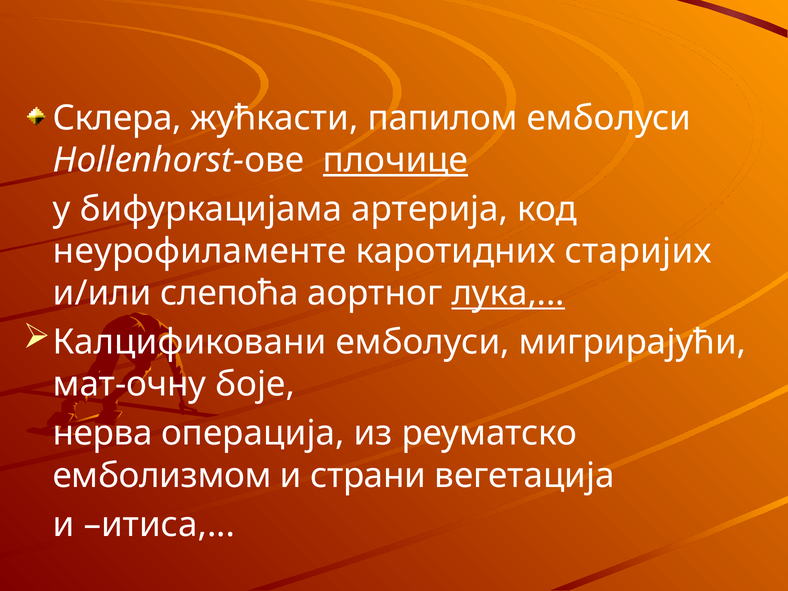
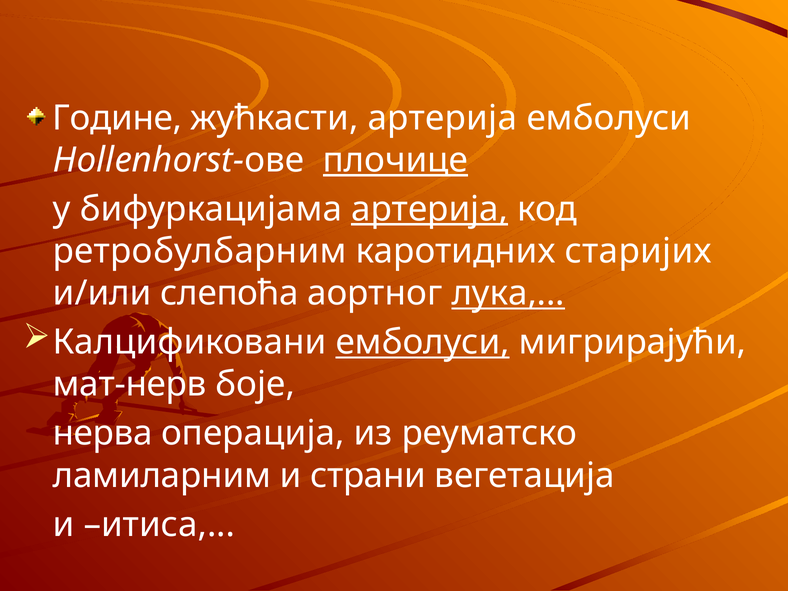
Склера: Склера -> Године (117, 118)
жућкасти папилом: папилом -> артерија (442, 118)
артерија underline: none -> present (430, 209)
неурофиламенте: неурофиламенте -> ретробулбарним (200, 251)
емболуси underline: none -> present (423, 342)
мат-очну: мат-очну -> мат-нерв (130, 384)
емболизмом: емболизмом -> ламиларним (162, 475)
